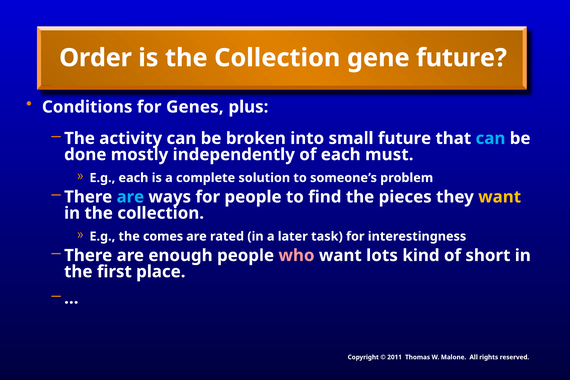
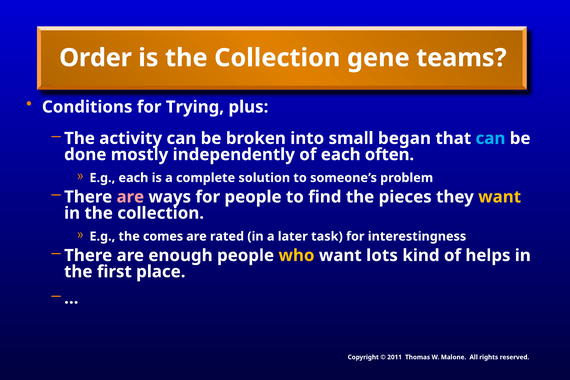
gene future: future -> teams (461, 58)
Genes: Genes -> Trying (195, 107)
small future: future -> began (404, 138)
must: must -> often (389, 155)
are colour: light blue -> pink (130, 197)
who colour: pink -> yellow (296, 255)
short: short -> helps (488, 255)
